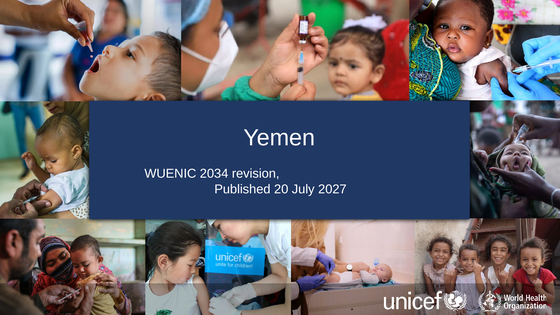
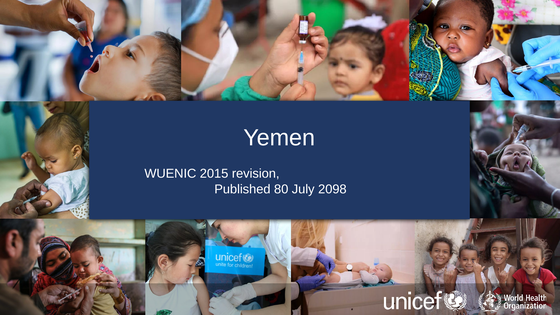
2034: 2034 -> 2015 (214, 174)
20: 20 -> 80 (281, 189)
2027: 2027 -> 2098 (332, 189)
